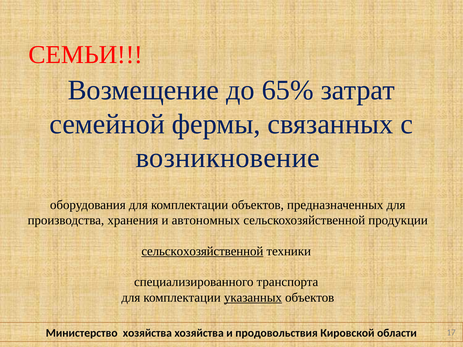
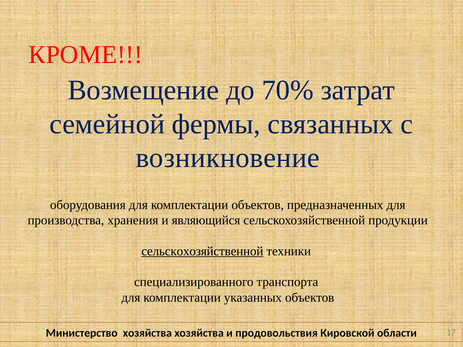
СЕМЬИ: СЕМЬИ -> КРОМЕ (86, 55)
65%: 65% -> 70% (288, 90)
автономных: автономных -> являющийся (206, 220)
указанных underline: present -> none (253, 298)
